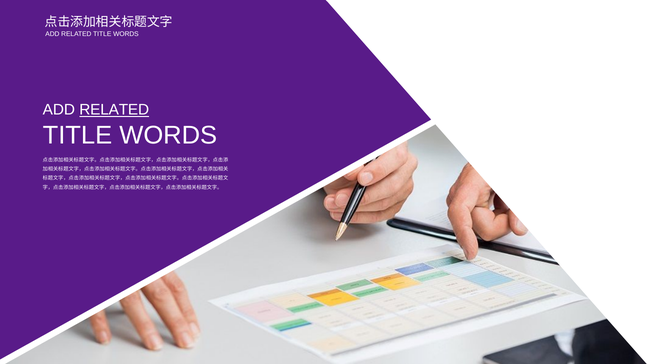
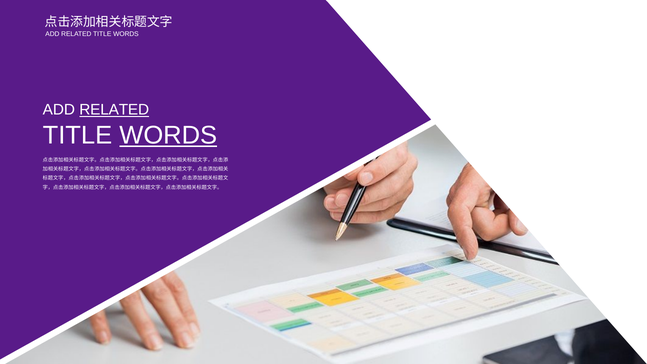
WORDS underline: none -> present (168, 135)
